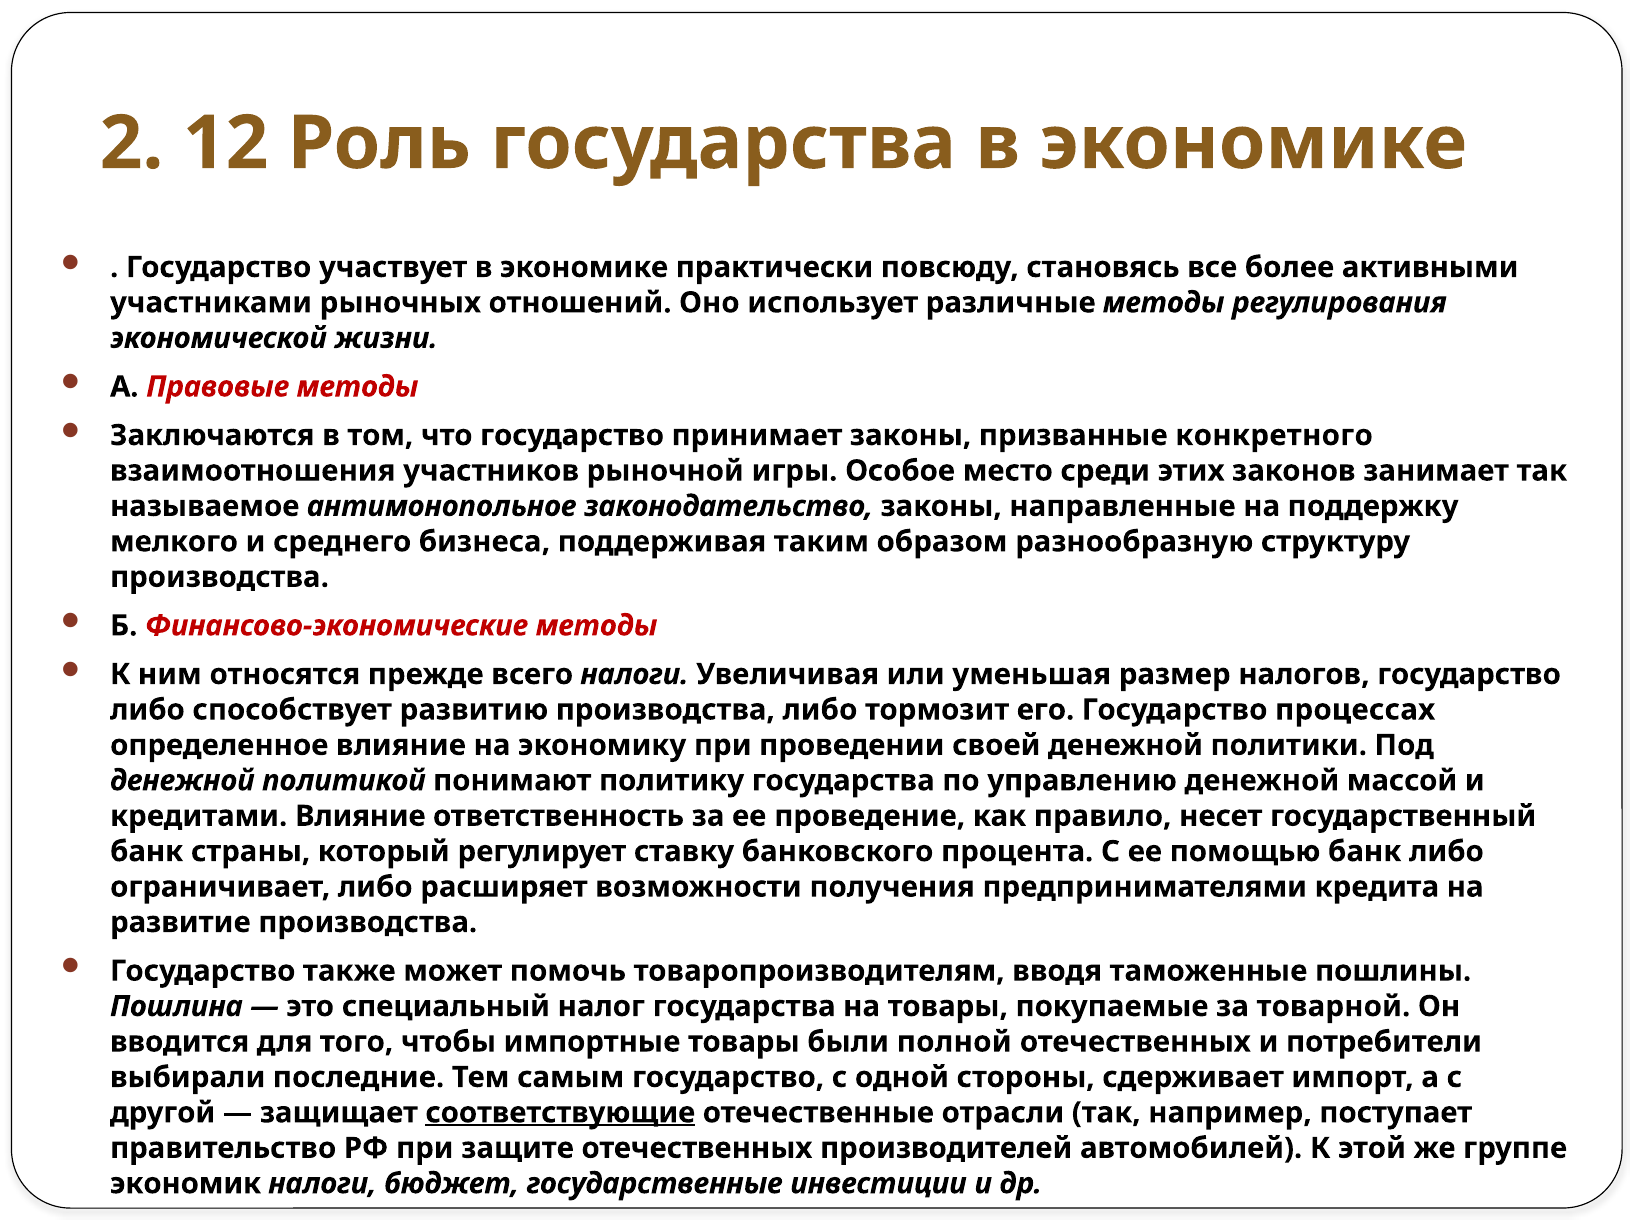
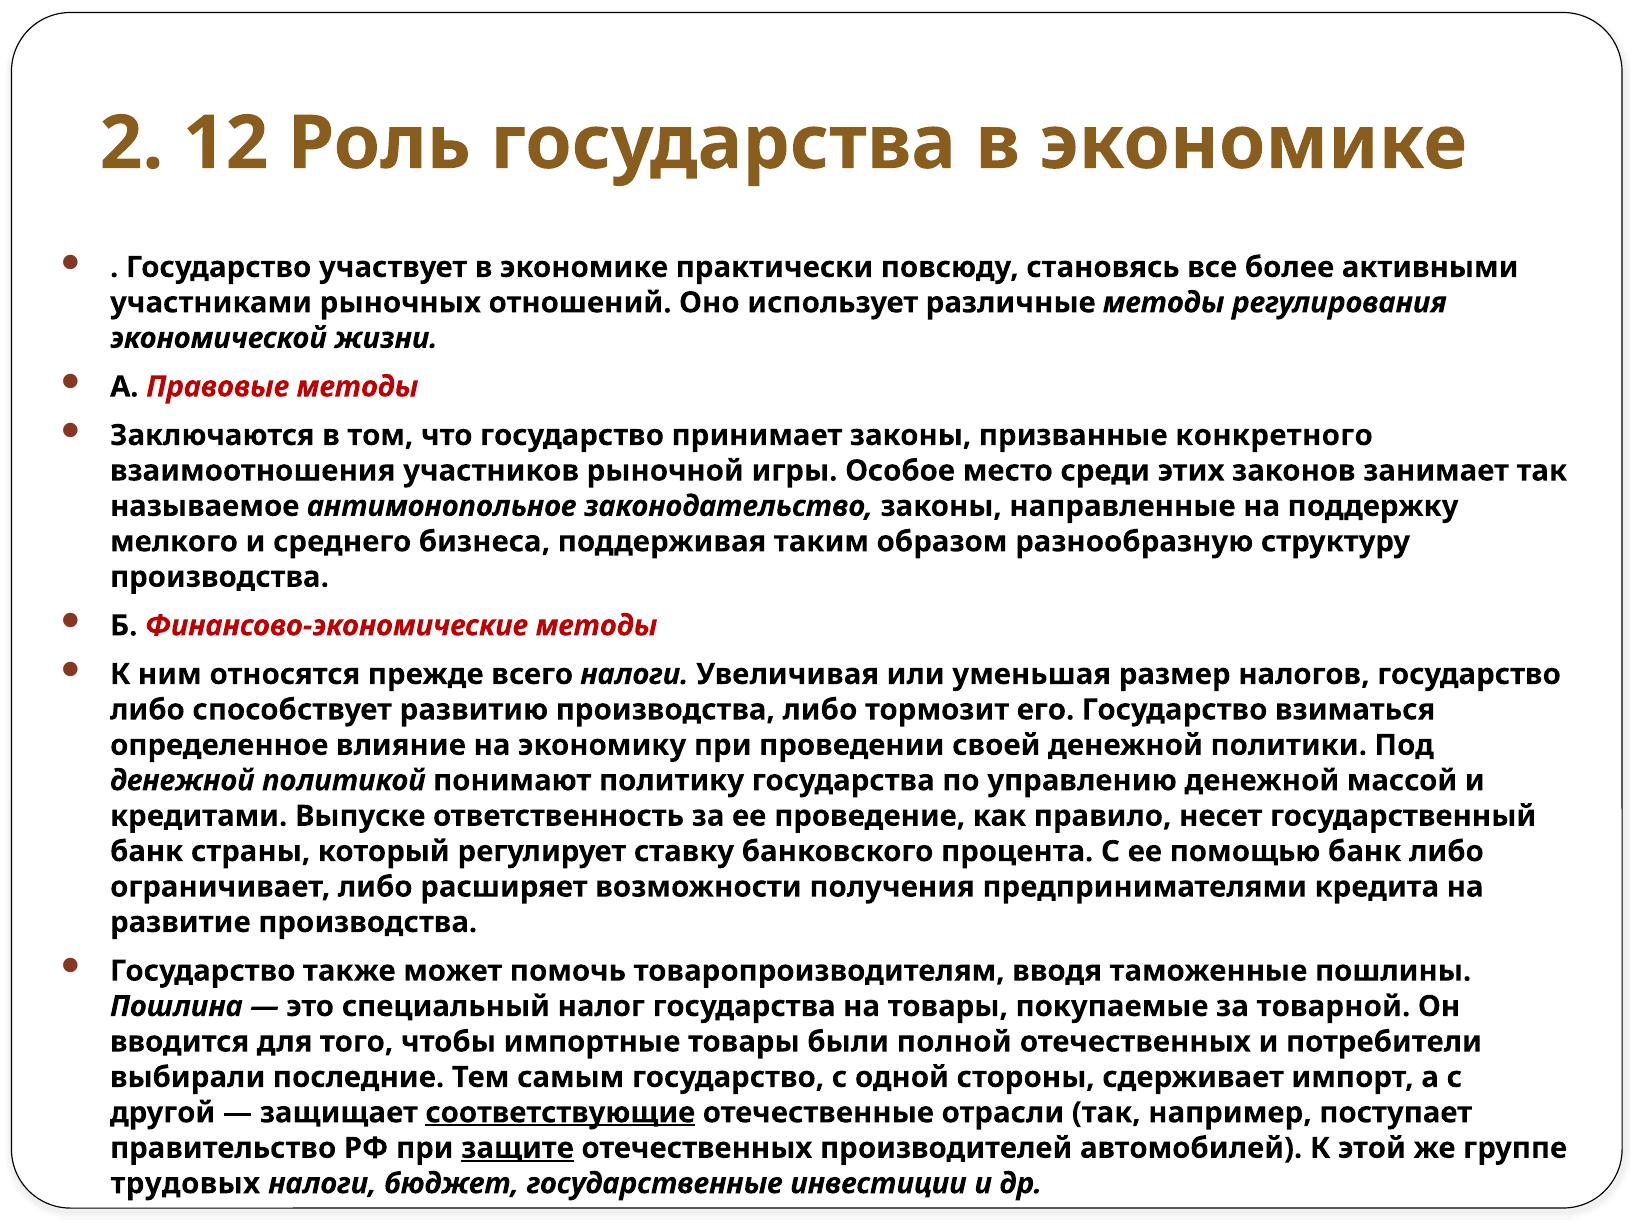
процессах: процессах -> взиматься (1355, 710)
кредитами Влияние: Влияние -> Выпуске (360, 816)
защите underline: none -> present (518, 1149)
экономик: экономик -> трудовых (185, 1184)
